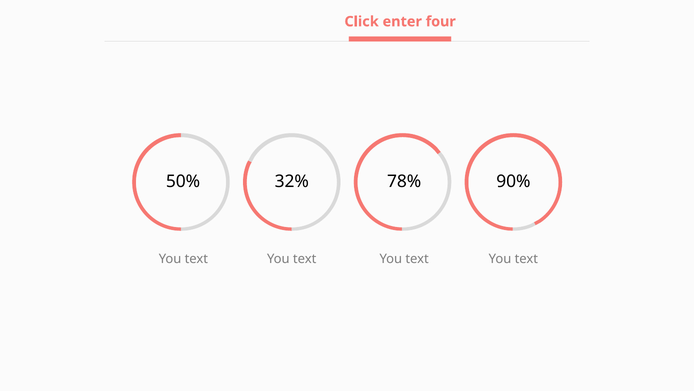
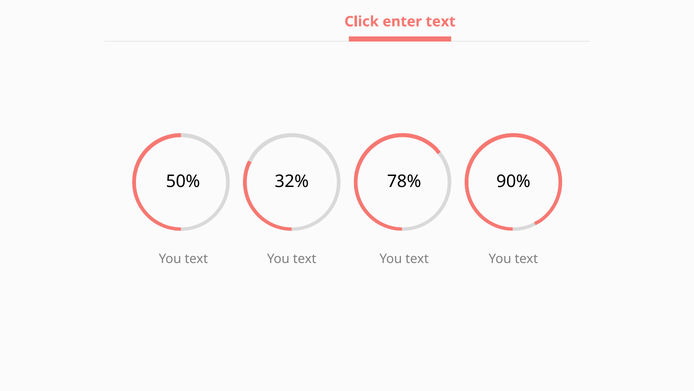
enter four: four -> text (441, 22)
